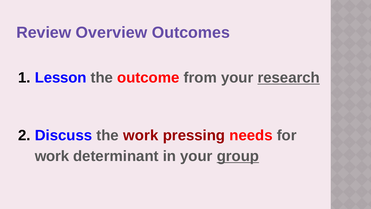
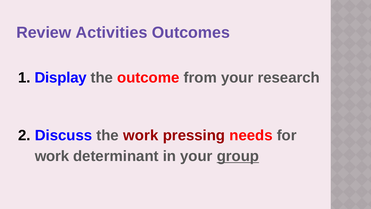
Overview: Overview -> Activities (112, 32)
Lesson: Lesson -> Display (61, 78)
research underline: present -> none (289, 78)
